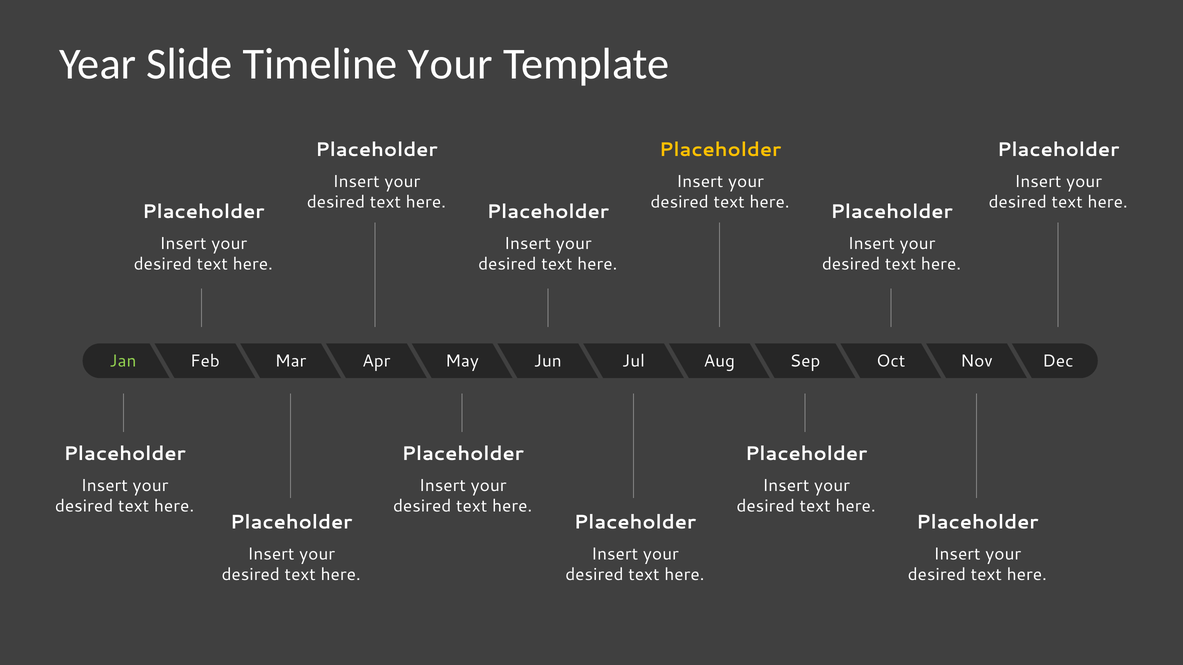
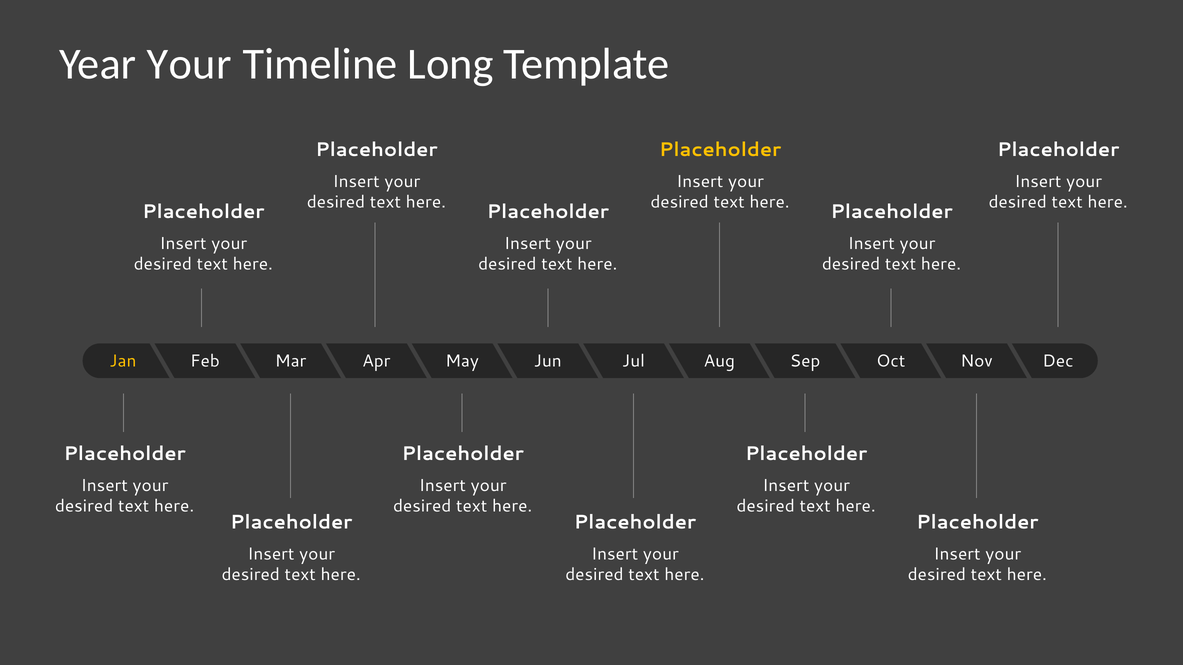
Year Slide: Slide -> Your (189, 64)
Timeline Your: Your -> Long (450, 64)
Jan colour: light green -> yellow (123, 361)
